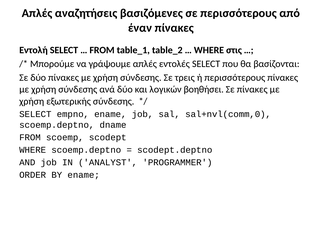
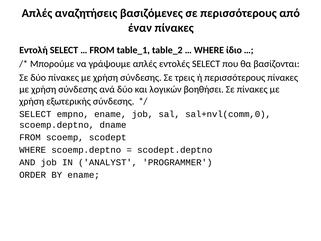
στις: στις -> ίδιο (234, 50)
